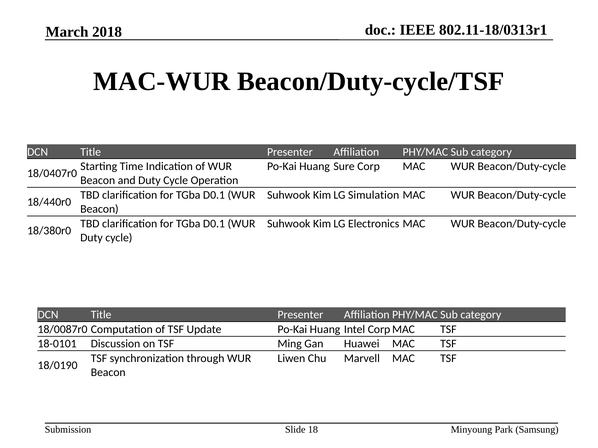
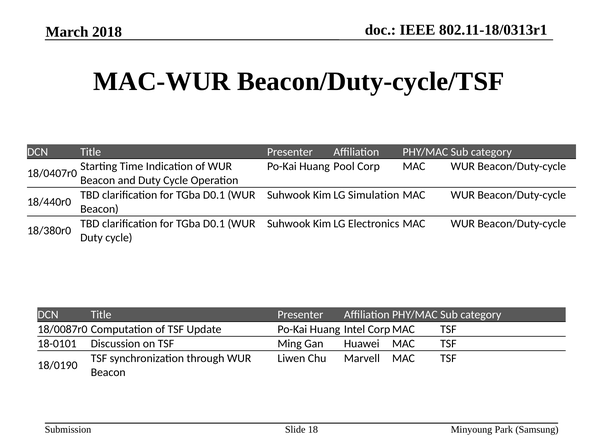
Sure: Sure -> Pool (344, 167)
